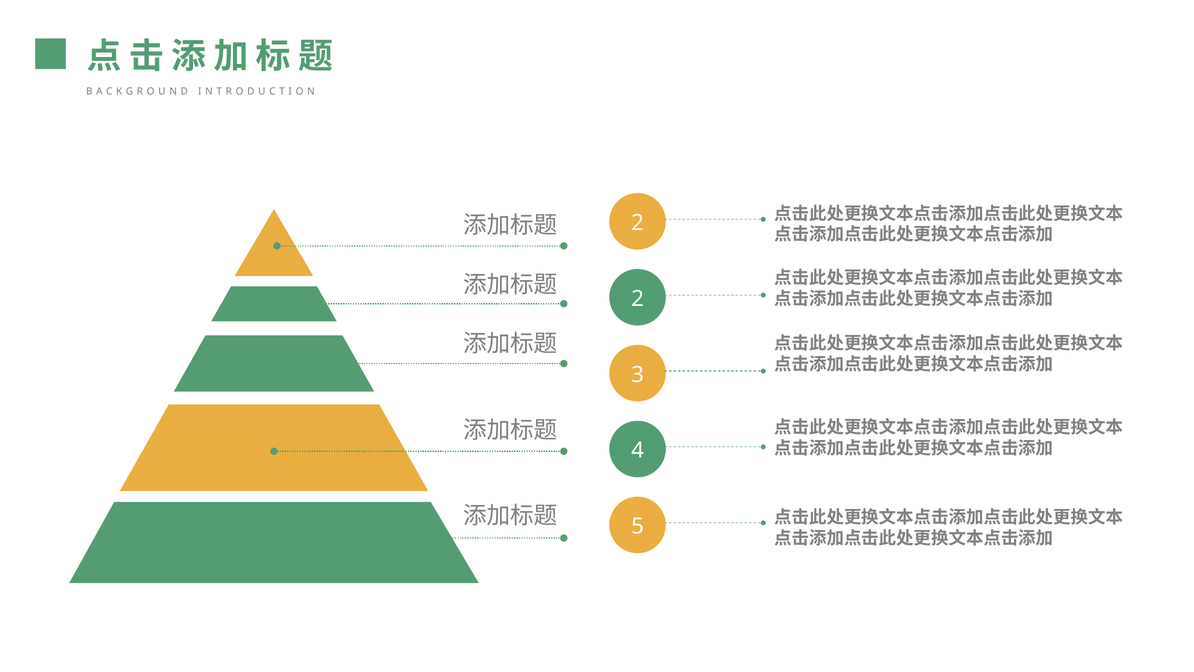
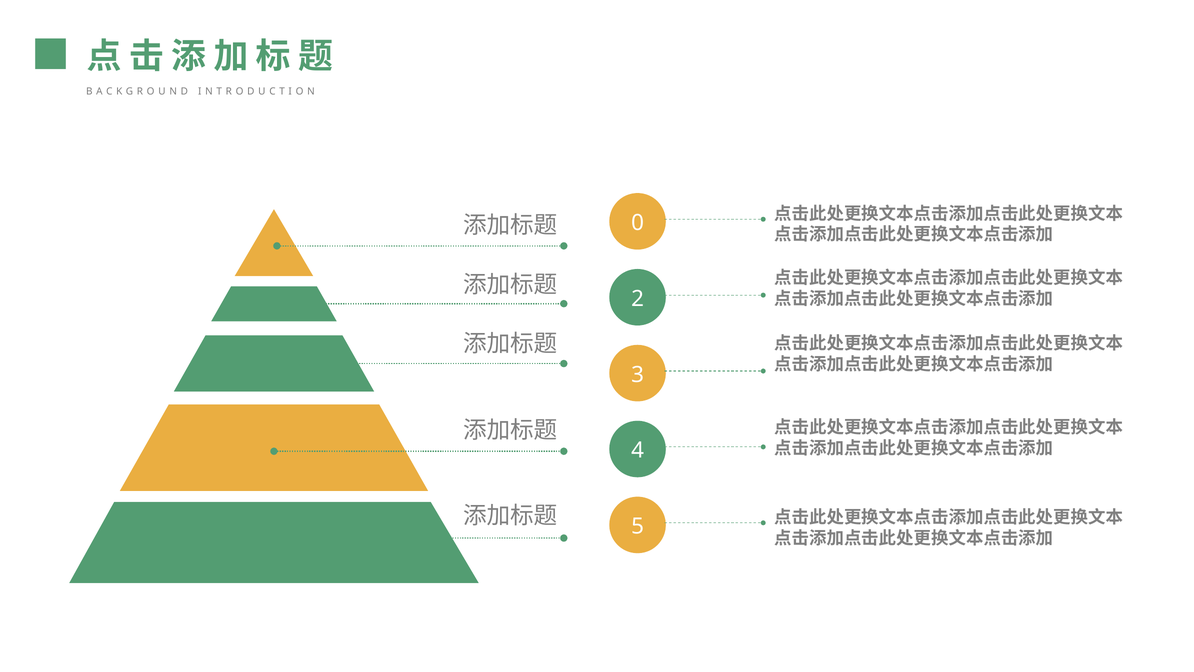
2: 2 -> 0 (638, 223)
